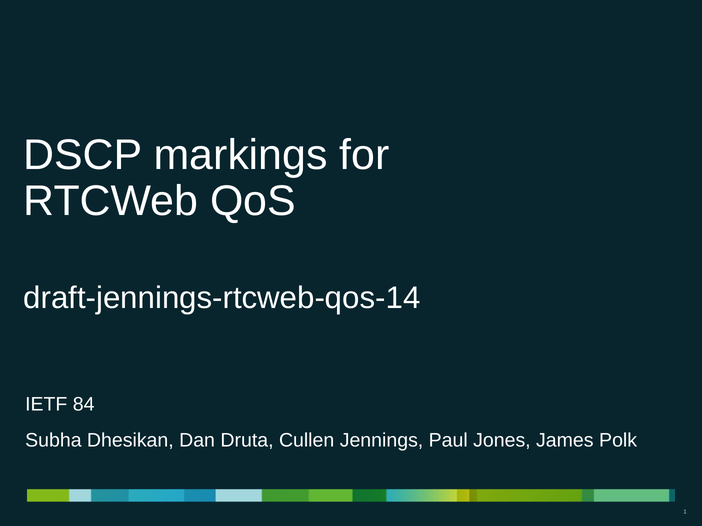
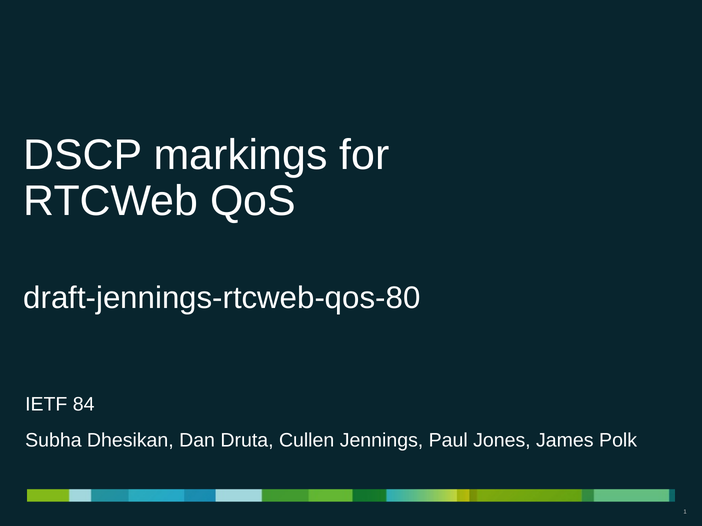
draft-jennings-rtcweb-qos-14: draft-jennings-rtcweb-qos-14 -> draft-jennings-rtcweb-qos-80 (222, 298)
